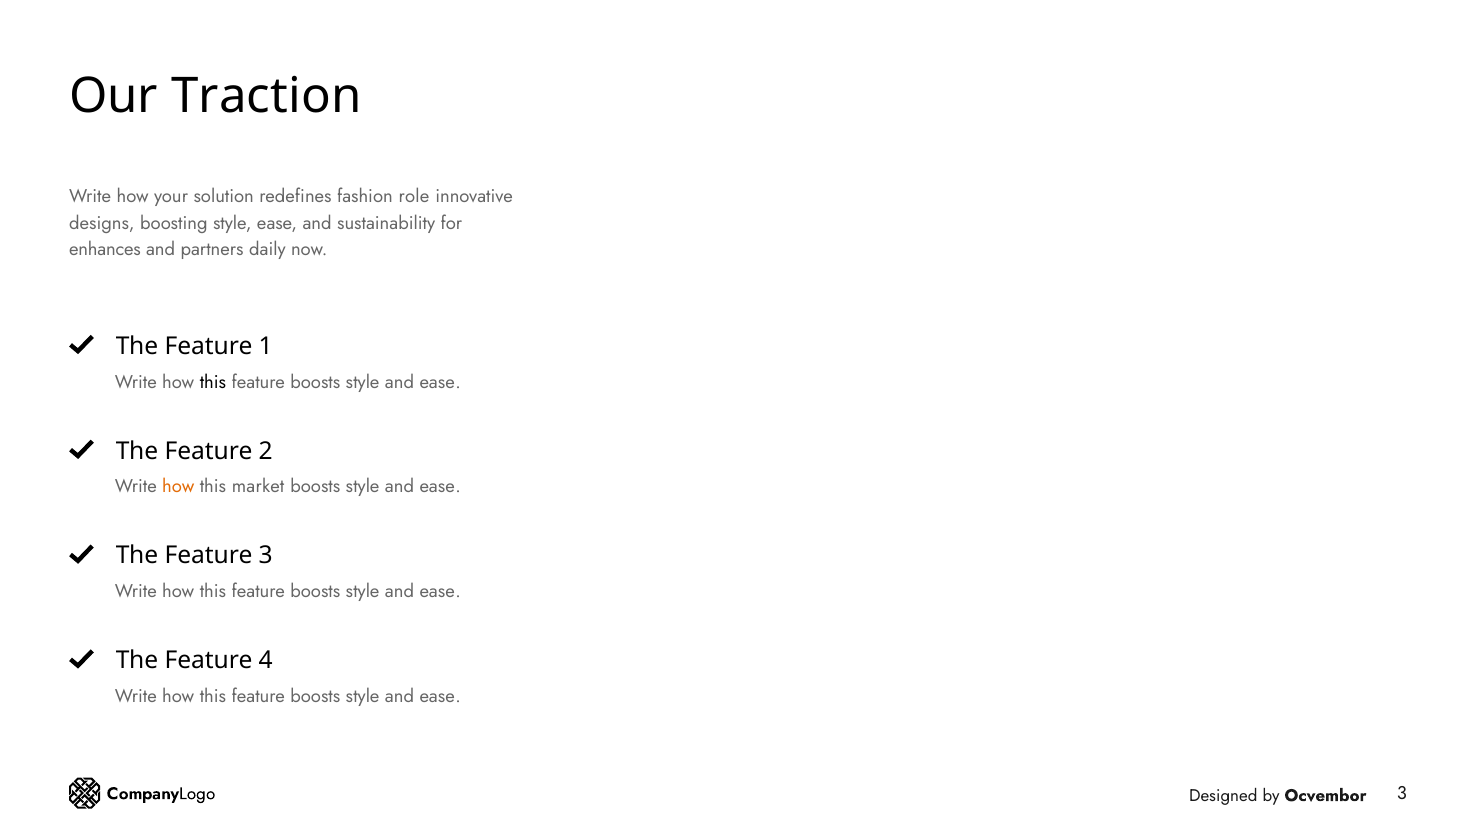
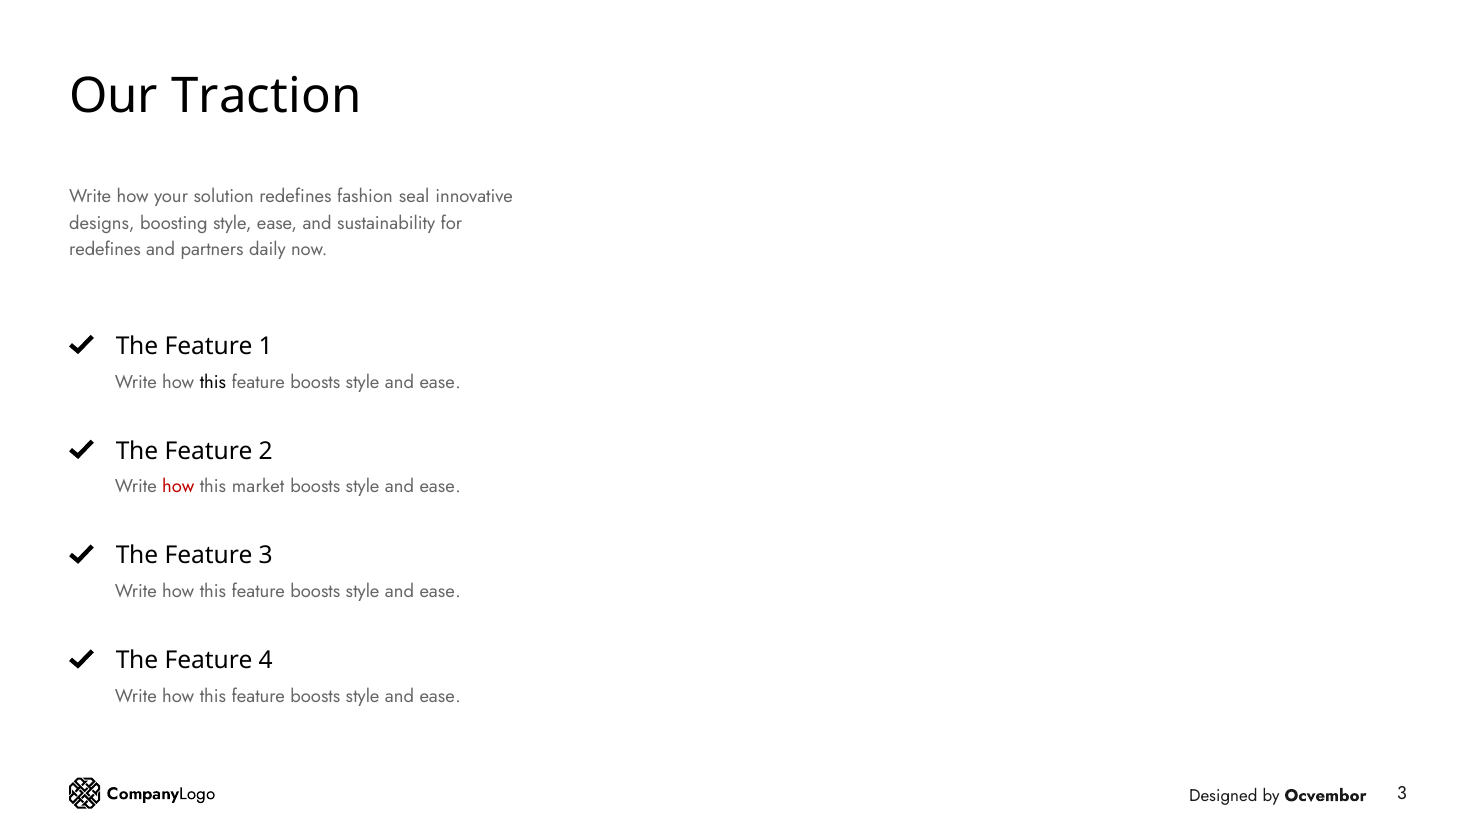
role: role -> seal (414, 197)
enhances: enhances -> redefines (105, 250)
how colour: orange -> red (178, 487)
